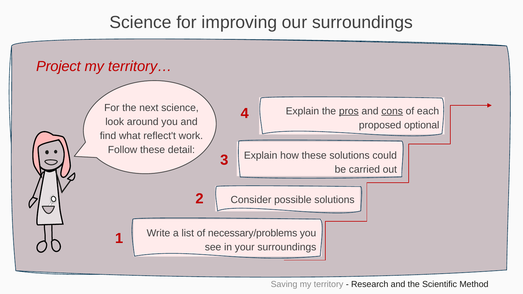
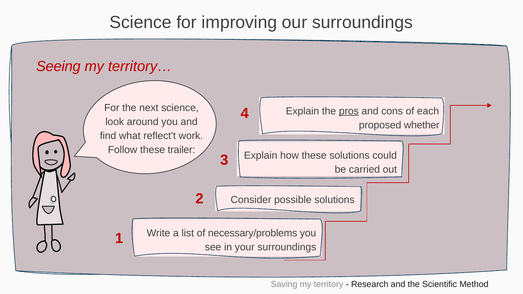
Project: Project -> Seeing (58, 66)
cons underline: present -> none (392, 111)
optional: optional -> whether (422, 125)
detail: detail -> trailer (181, 150)
